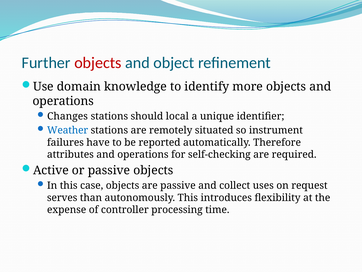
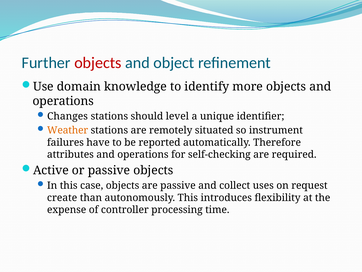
local: local -> level (177, 116)
Weather colour: blue -> orange (68, 130)
serves: serves -> create (62, 197)
